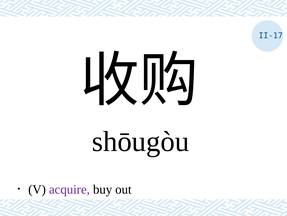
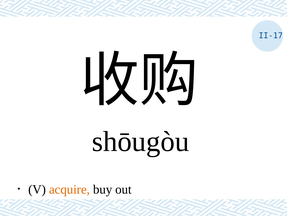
acquire colour: purple -> orange (69, 189)
